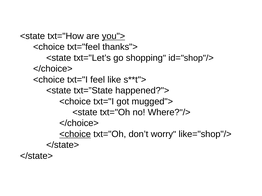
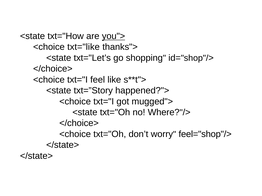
txt="feel: txt="feel -> txt="like (84, 47)
txt=”State: txt=”State -> txt=”Story (93, 91)
<choice underline: present -> none (75, 134)
like="shop"/>: like="shop"/> -> feel="shop"/> (205, 134)
